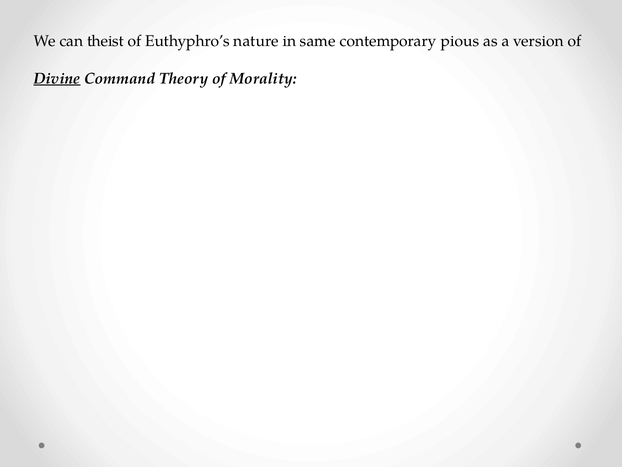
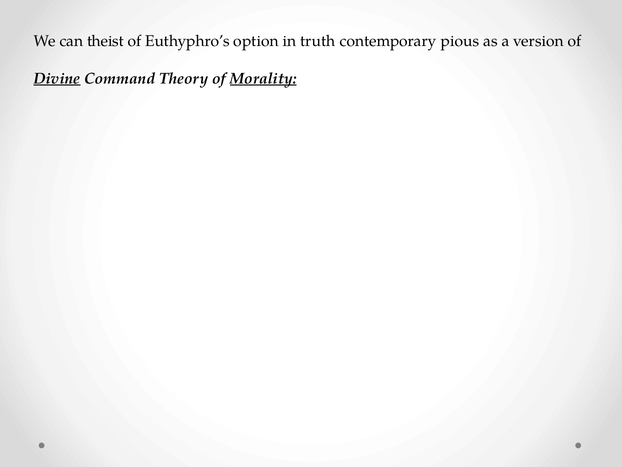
nature: nature -> option (256, 41)
same: same -> truth (318, 41)
Morality underline: none -> present (263, 78)
